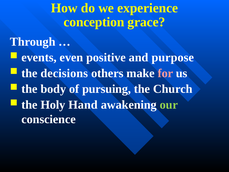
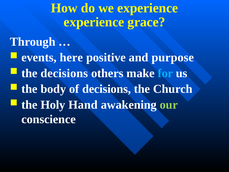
conception: conception -> experience (94, 22)
even: even -> here (71, 57)
for colour: pink -> light blue (165, 73)
of pursuing: pursuing -> decisions (107, 89)
